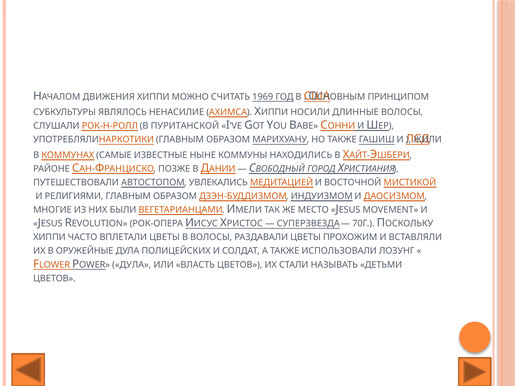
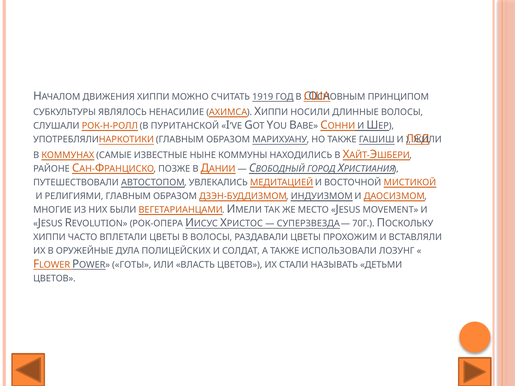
1969: 1969 -> 1919 (263, 97)
POWER ДУЛА: ДУЛА -> ГОТЫ (132, 265)
